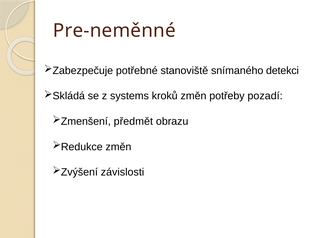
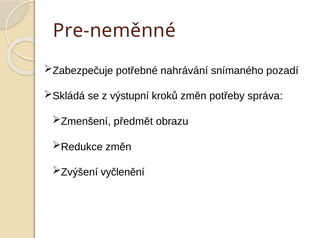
stanoviště: stanoviště -> nahrávání (184, 71)
detekci: detekci -> pozadí (282, 71)
systems: systems -> výstupní (130, 96)
pozadí: pozadí -> správa (265, 96)
závislosti: závislosti -> vyčlenění (123, 172)
